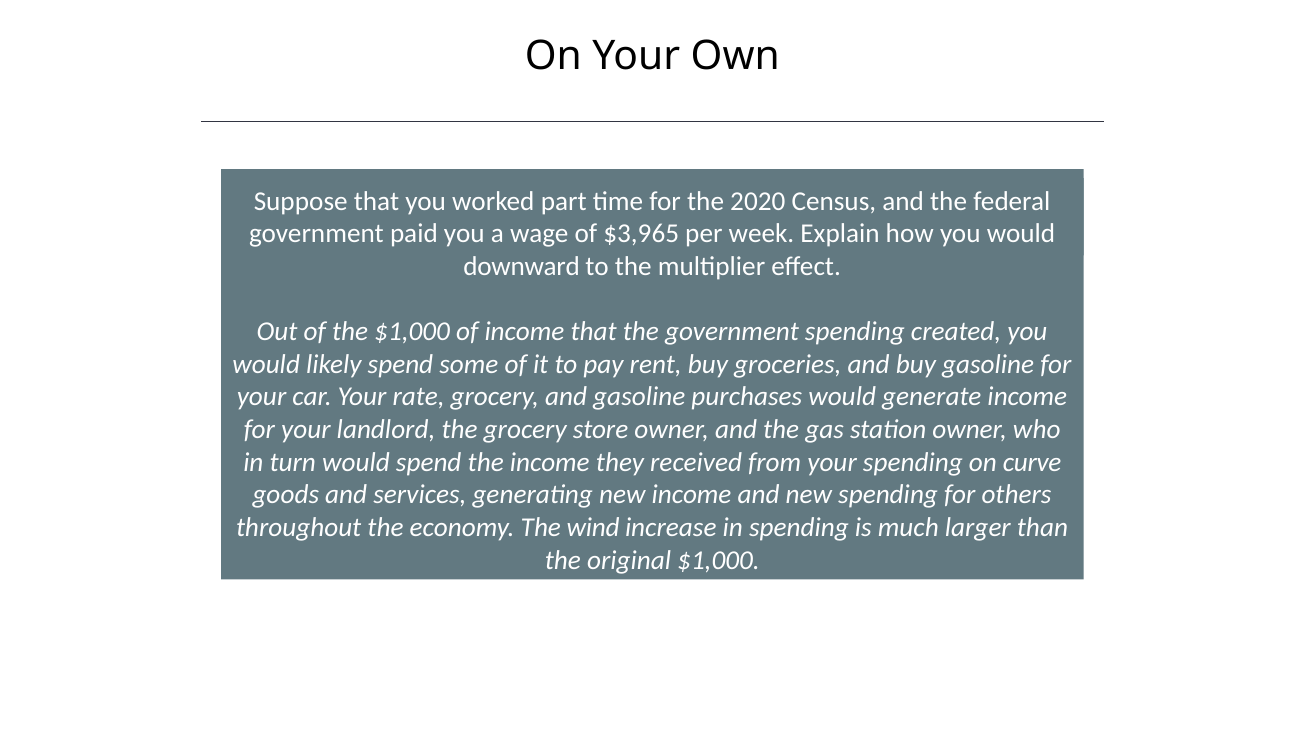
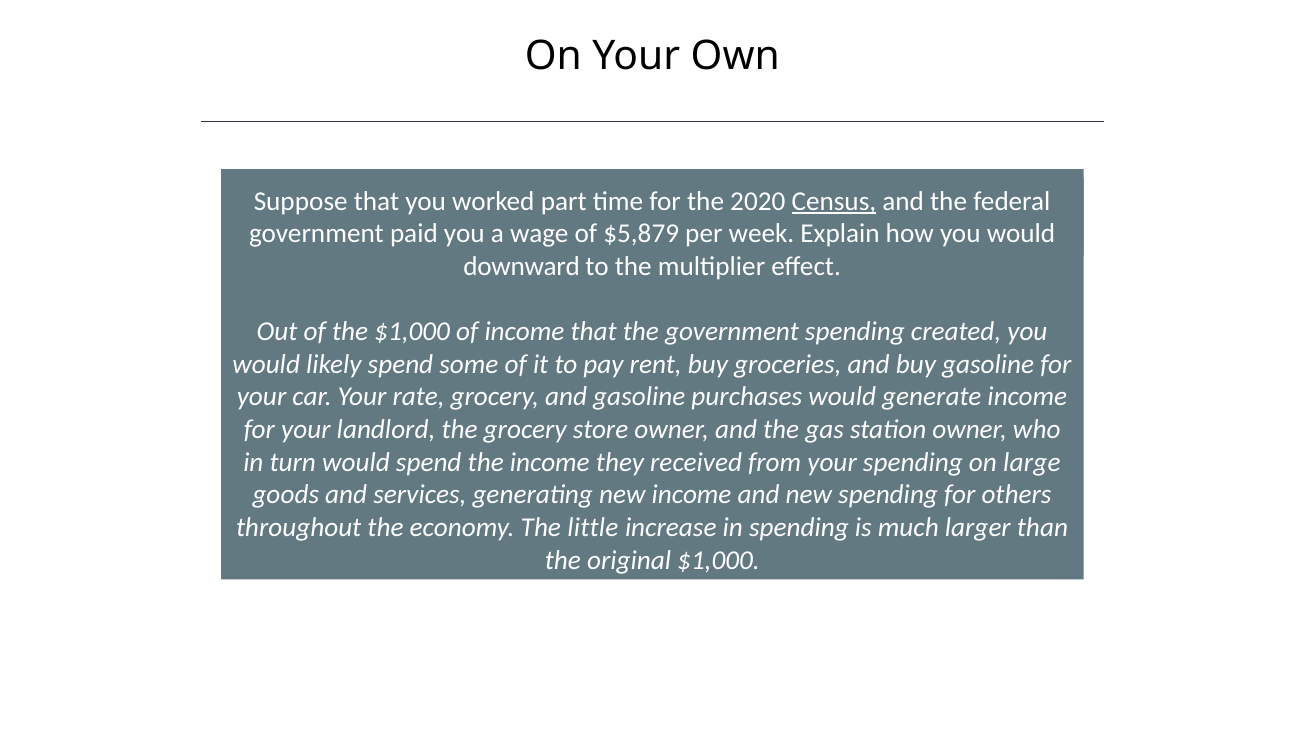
Census underline: none -> present (834, 201)
$3,965: $3,965 -> $5,879 (641, 234)
curve: curve -> large (1032, 462)
wind: wind -> little (593, 528)
